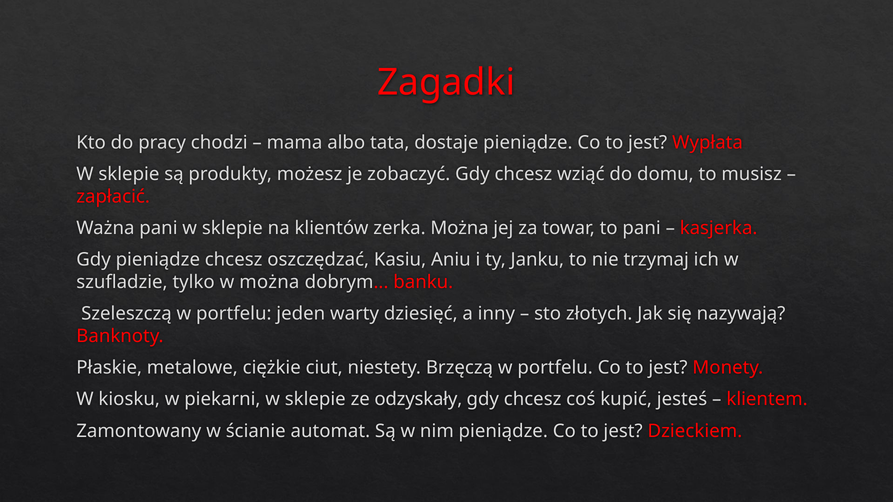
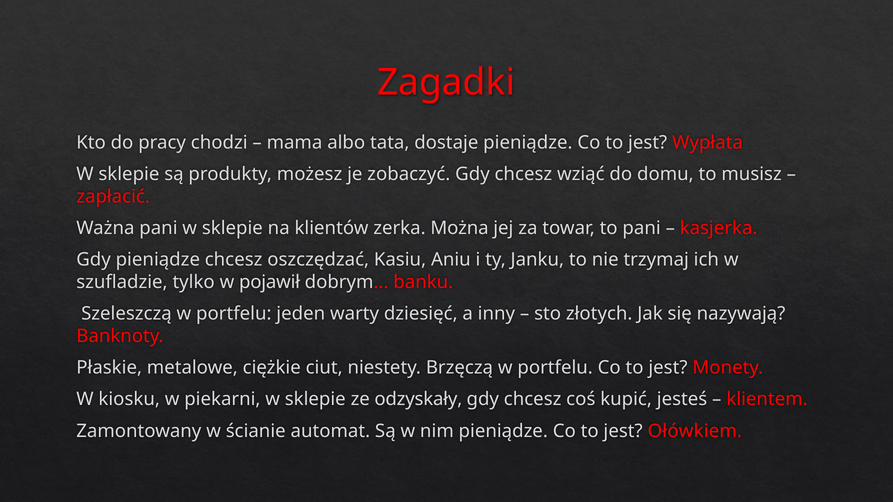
w można: można -> pojawił (270, 282)
Dzieckiem: Dzieckiem -> Ołówkiem (695, 431)
